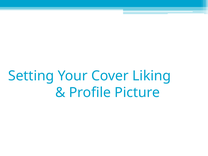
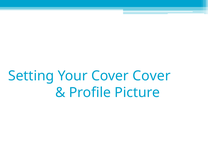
Cover Liking: Liking -> Cover (152, 76)
